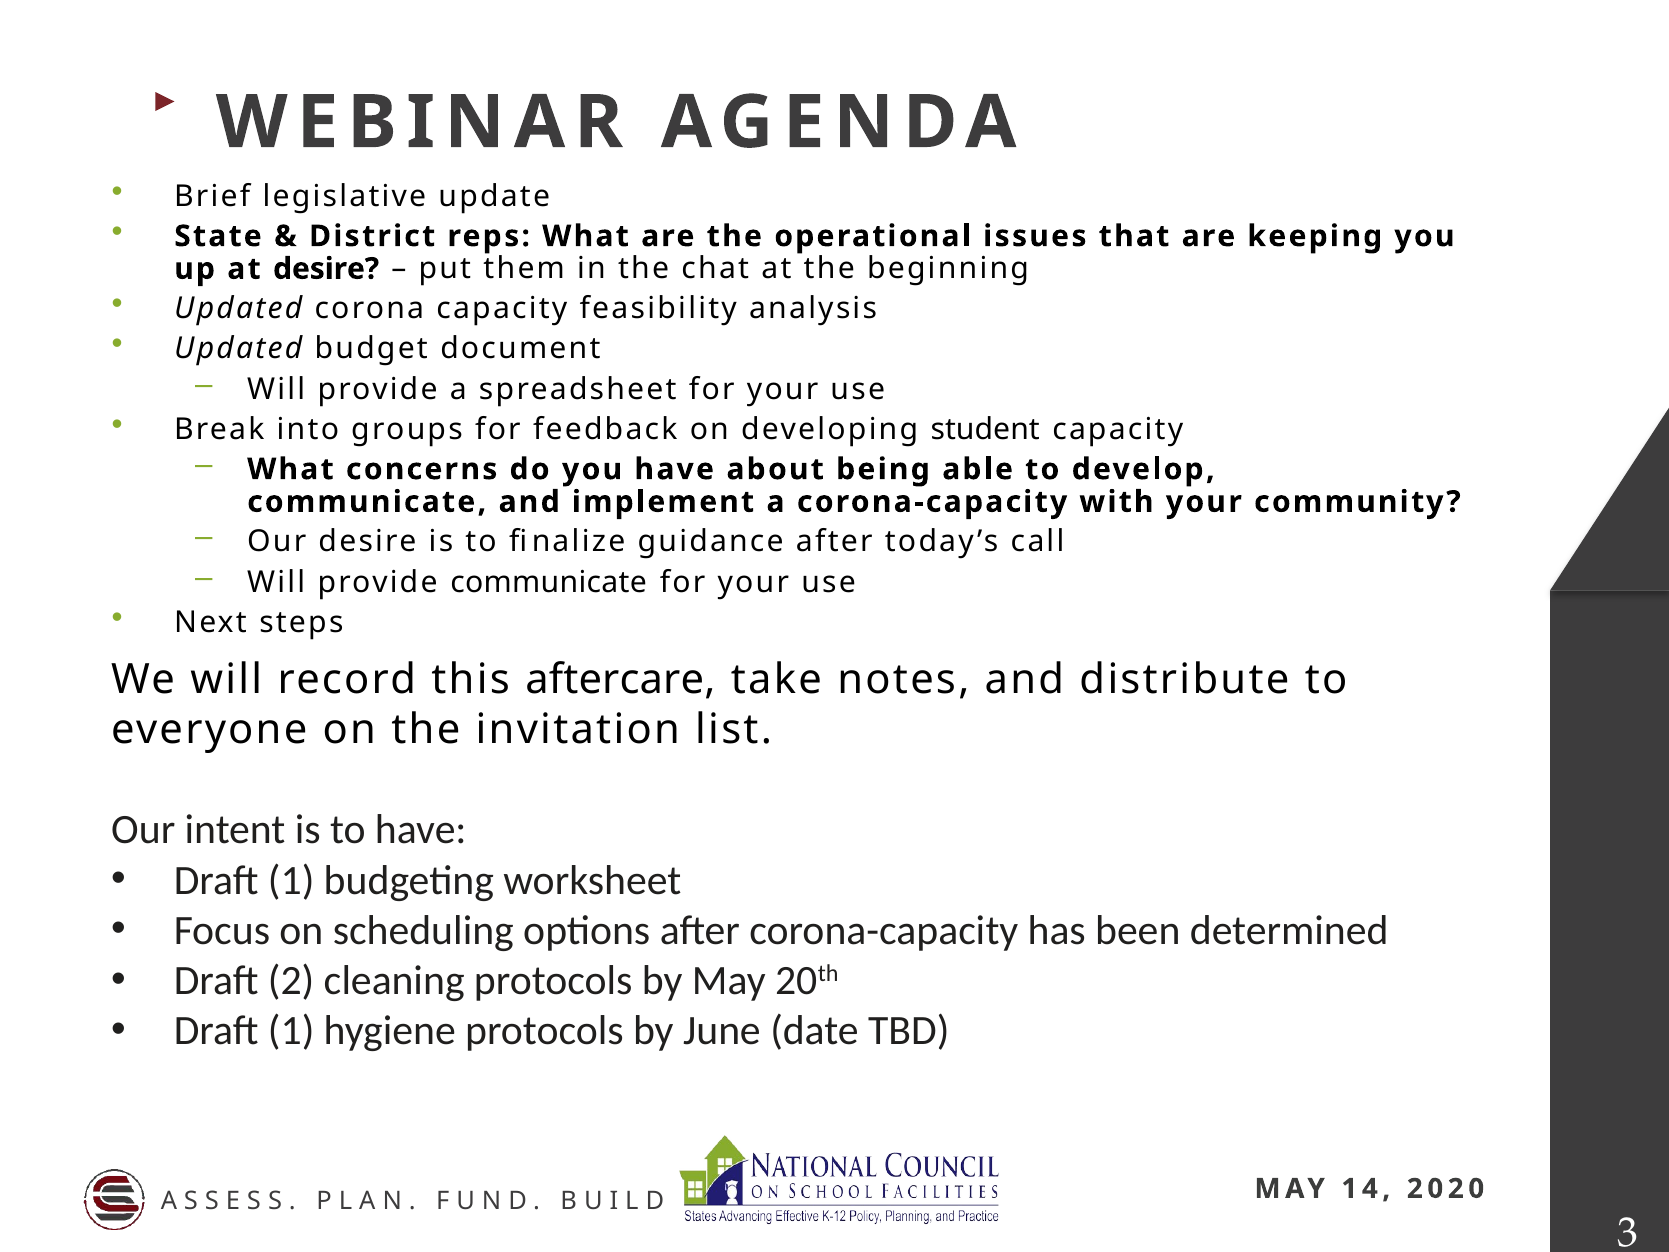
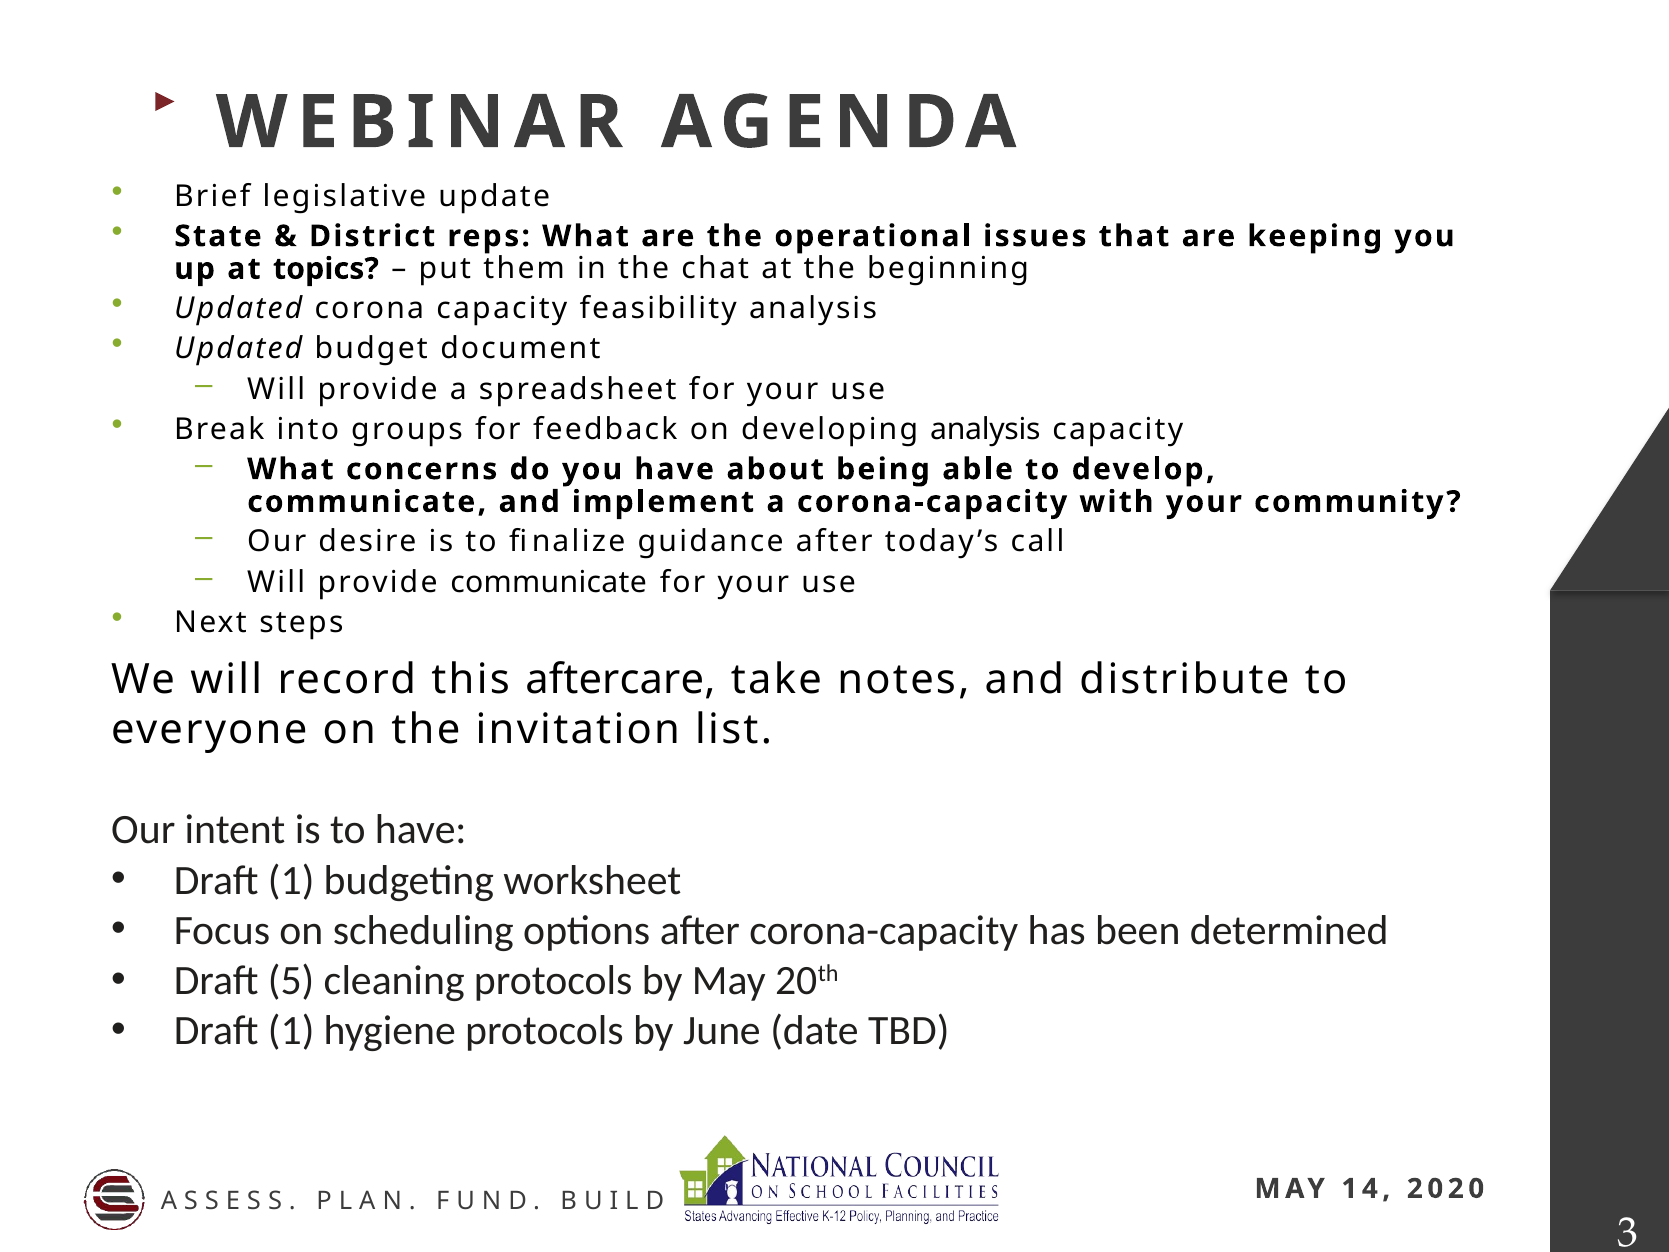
at desire: desire -> topics (326, 269)
developing student: student -> analysis (985, 429)
2: 2 -> 5 (291, 980)
